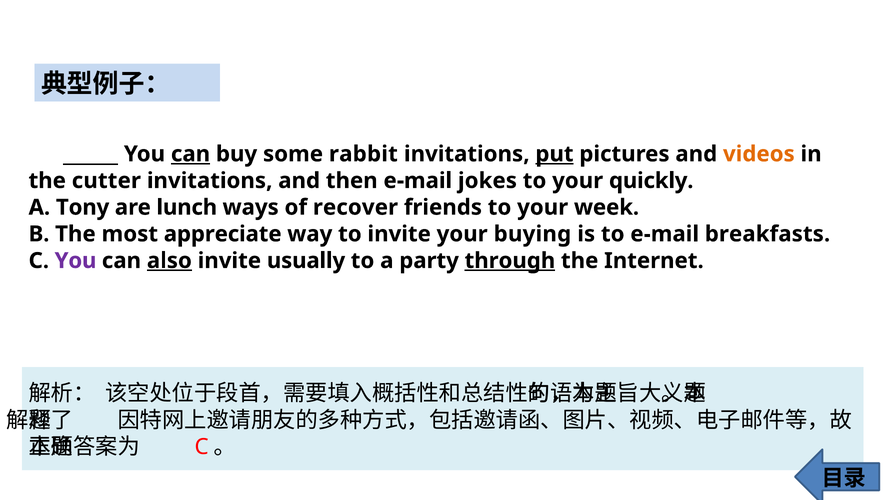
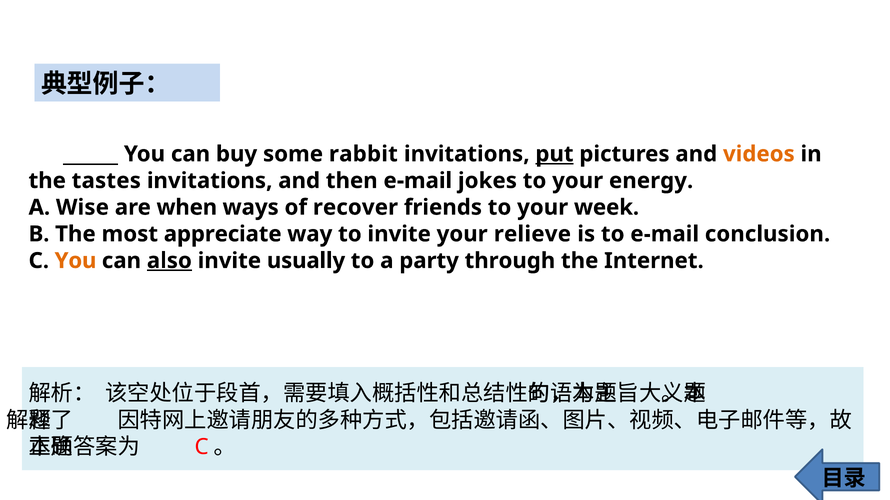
can underline: present -> none (191, 154)
cutter: cutter -> tastes (106, 181)
quickly: quickly -> energy (651, 181)
Tony: Tony -> Wise (82, 208)
lunch: lunch -> when (187, 208)
buying: buying -> relieve (532, 234)
breakfasts: breakfasts -> conclusion (767, 234)
You colour: purple -> orange (76, 261)
through underline: present -> none (510, 261)
